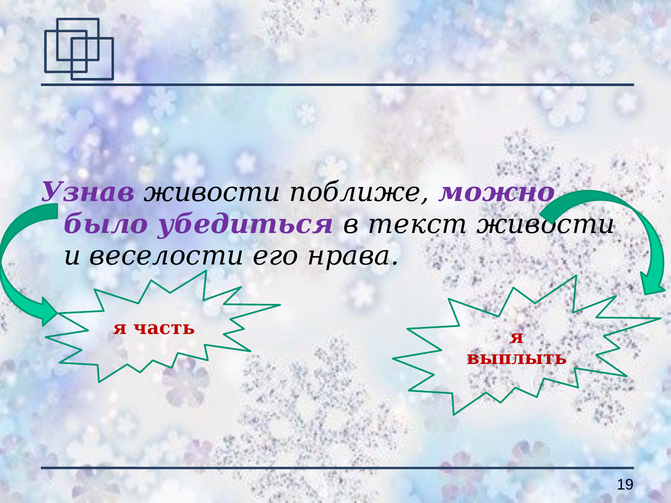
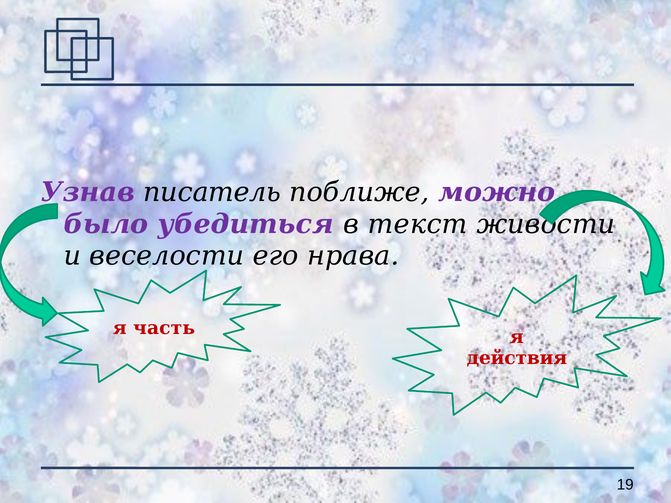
Узнав живости: живости -> писатель (212, 192)
выплыть: выплыть -> действия (517, 358)
